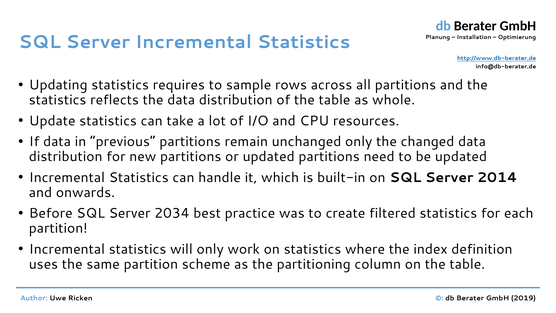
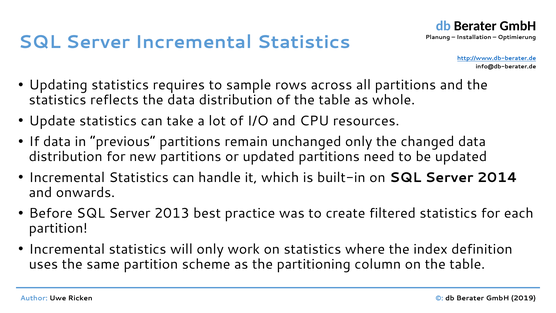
2034: 2034 -> 2013 (172, 213)
